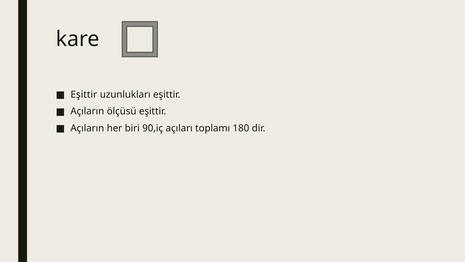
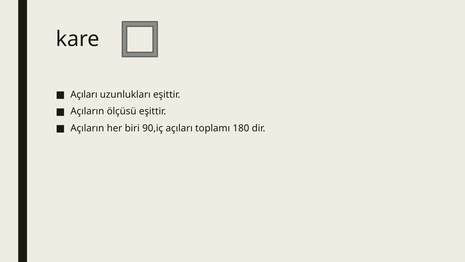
Eşittir: Eşittir -> Açıları (84, 94)
